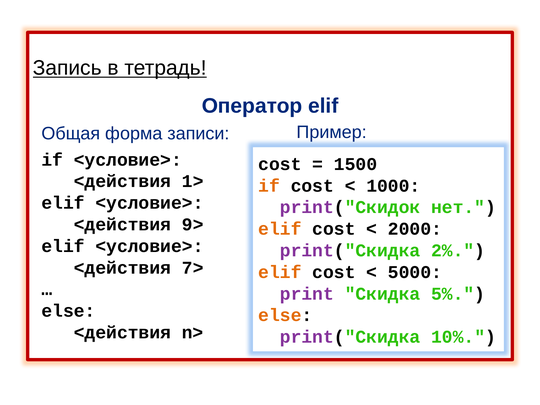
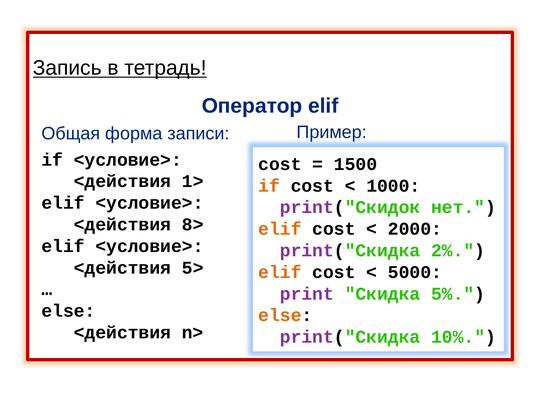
9>: 9> -> 8> (193, 225)
7>: 7> -> 5> (193, 268)
